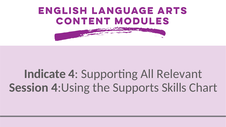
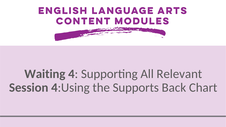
Indicate: Indicate -> Waiting (45, 74)
Skills: Skills -> Back (174, 88)
